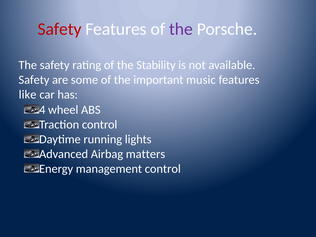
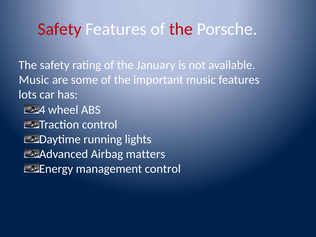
the colour: purple -> red (181, 29)
Stability: Stability -> January (156, 65)
Safety: Safety -> Music (34, 80)
like: like -> lots (28, 95)
